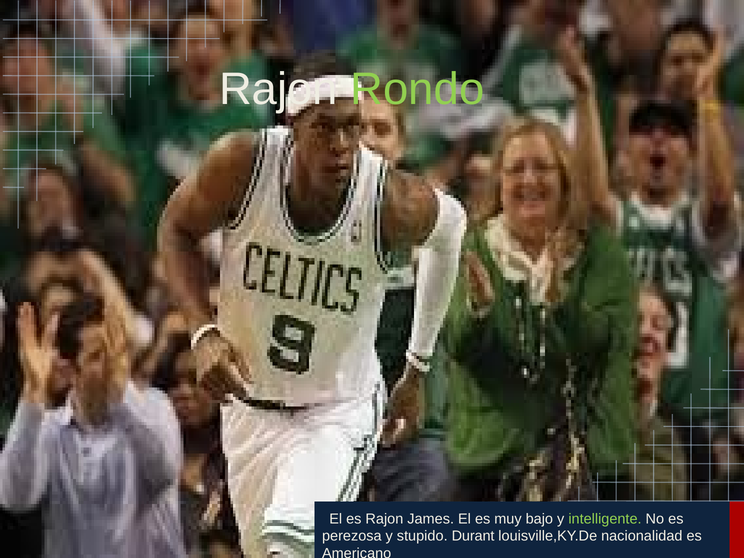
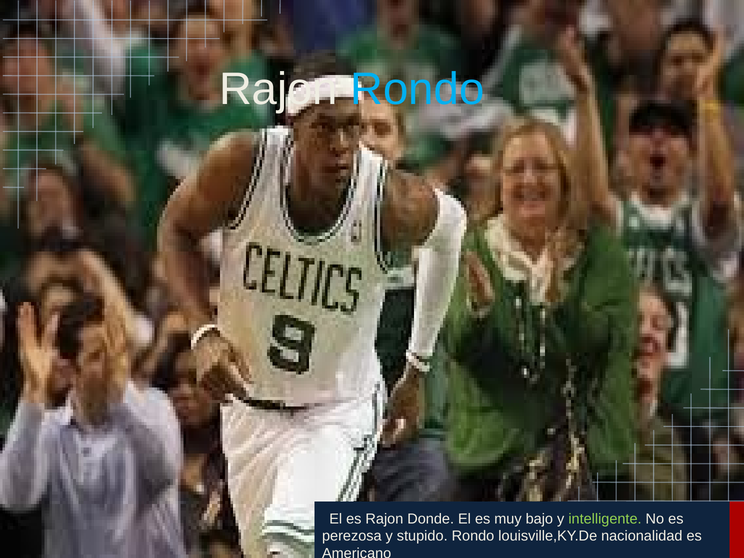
Rondo colour: light green -> light blue (417, 89)
James: James -> Donde (431, 519)
stupido Durant: Durant -> Rondo (473, 536)
